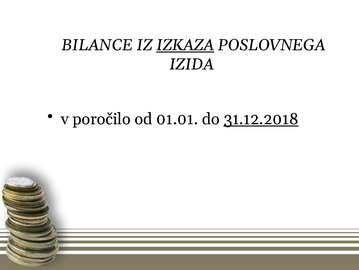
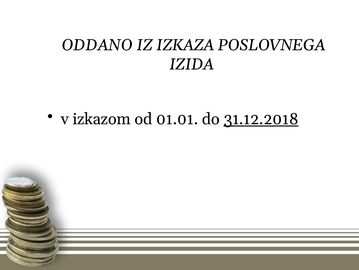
BILANCE: BILANCE -> ODDANO (97, 45)
IZKAZA underline: present -> none (185, 45)
poročilo: poročilo -> izkazom (102, 119)
